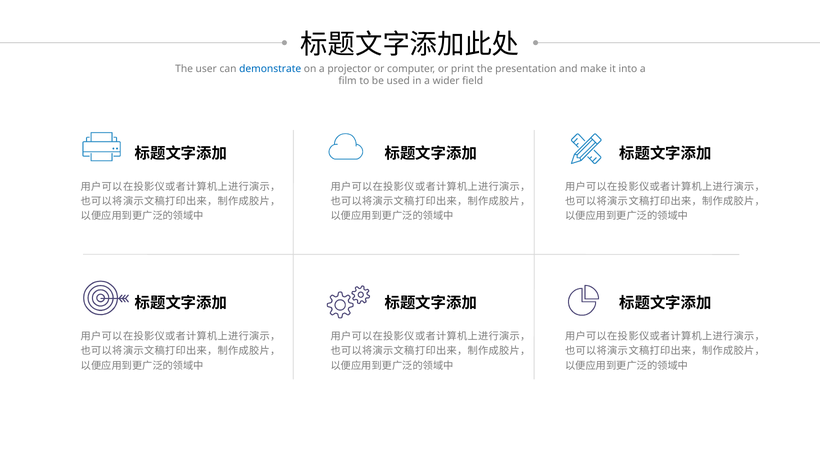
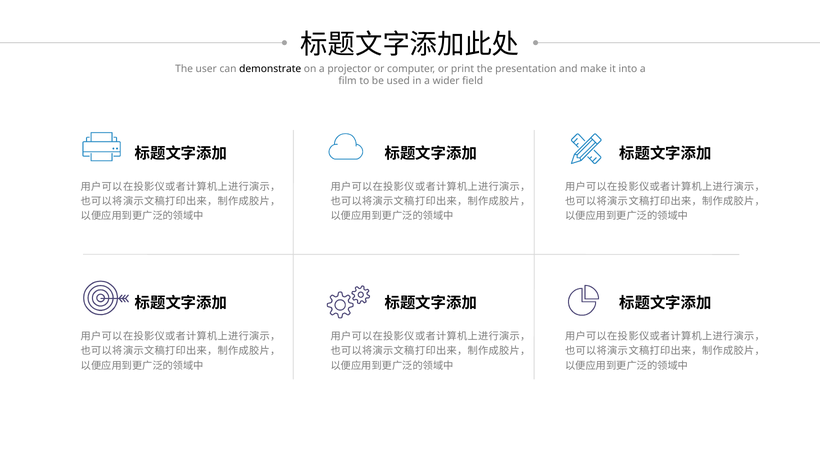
demonstrate colour: blue -> black (270, 69)
